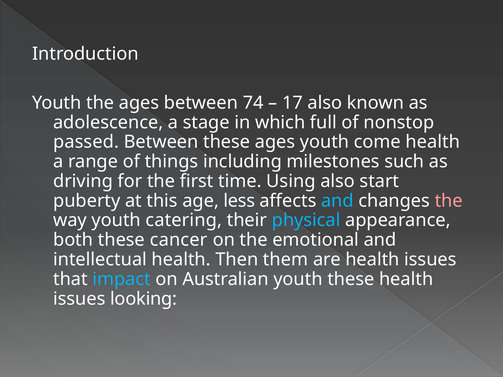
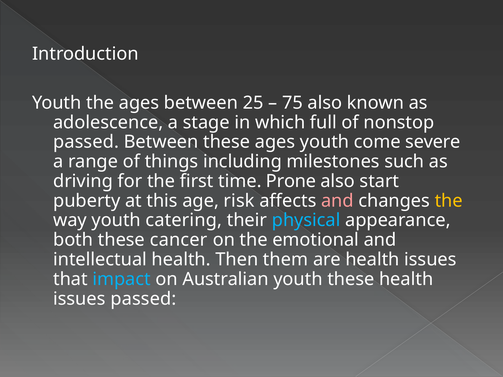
74: 74 -> 25 (253, 103)
17: 17 -> 75 (292, 103)
come health: health -> severe (433, 142)
Using: Using -> Prone (291, 181)
less: less -> risk (239, 201)
and colour: light blue -> pink (337, 201)
the colour: pink -> yellow (449, 201)
issues looking: looking -> passed (143, 299)
